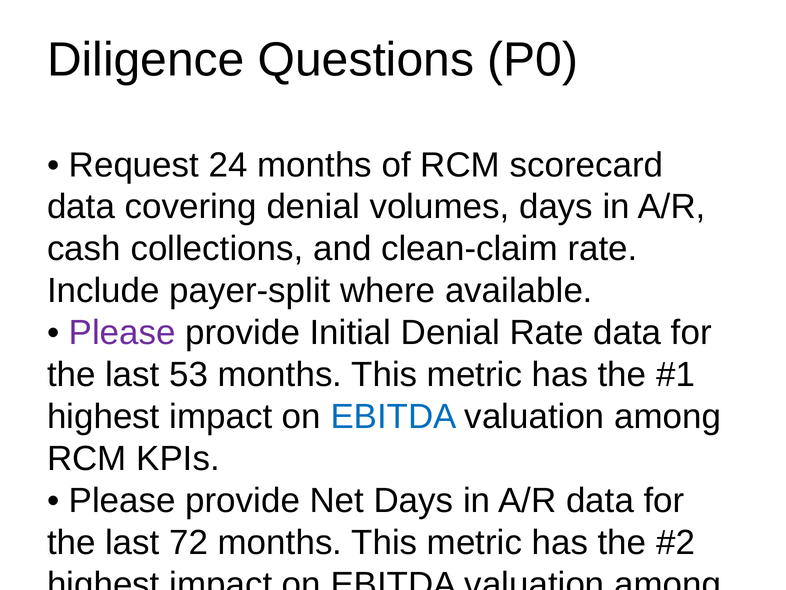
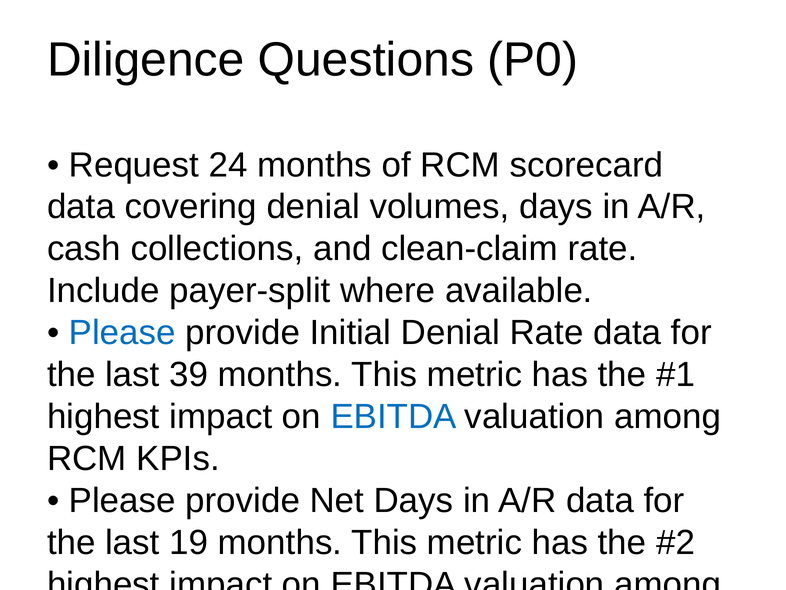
Please colour: purple -> blue (122, 333)
53: 53 -> 39 (189, 374)
72: 72 -> 19 (189, 542)
